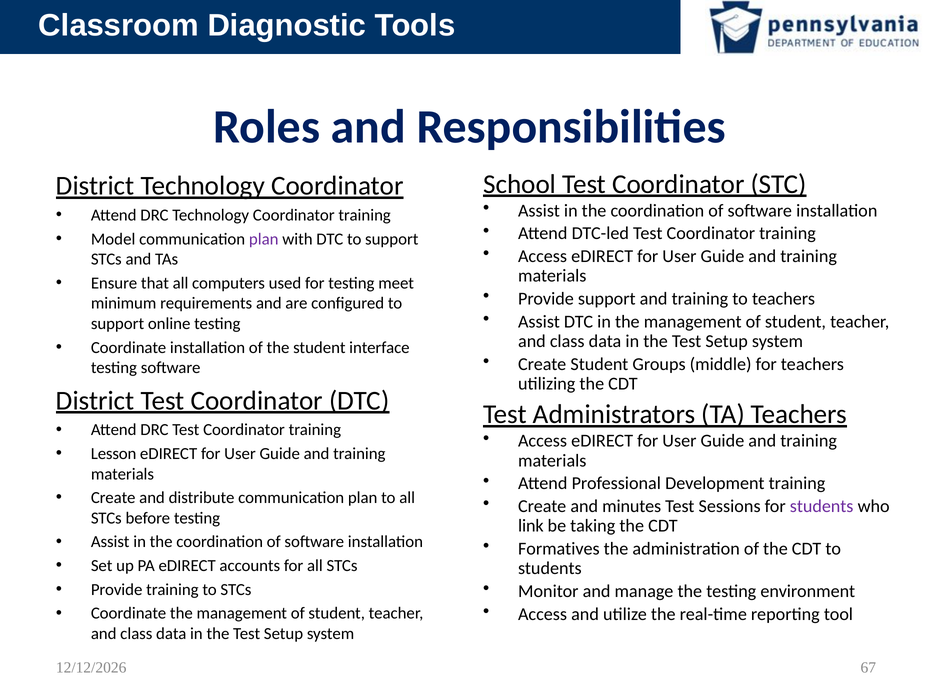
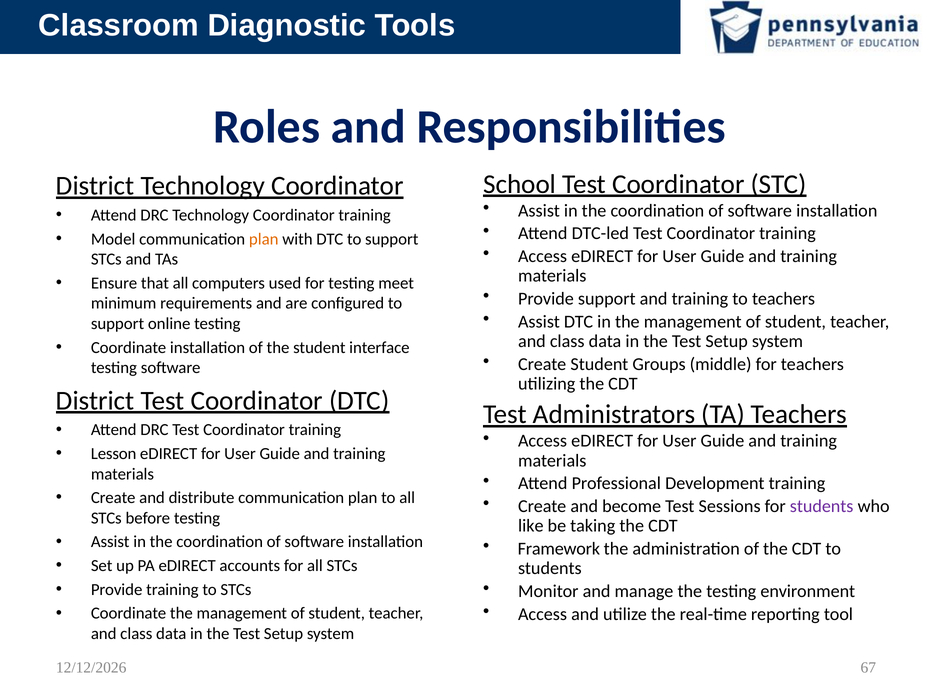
plan colour: purple -> orange (264, 239)
minutes: minutes -> become (632, 506)
link: link -> like (531, 526)
Formatives: Formatives -> Framework (559, 549)
